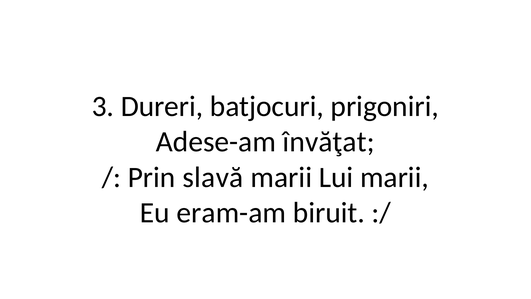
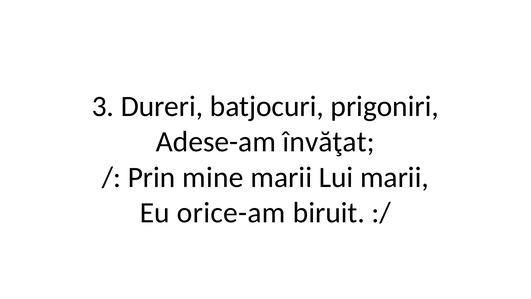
slavă: slavă -> mine (213, 177)
eram-am: eram-am -> orice-am (231, 212)
